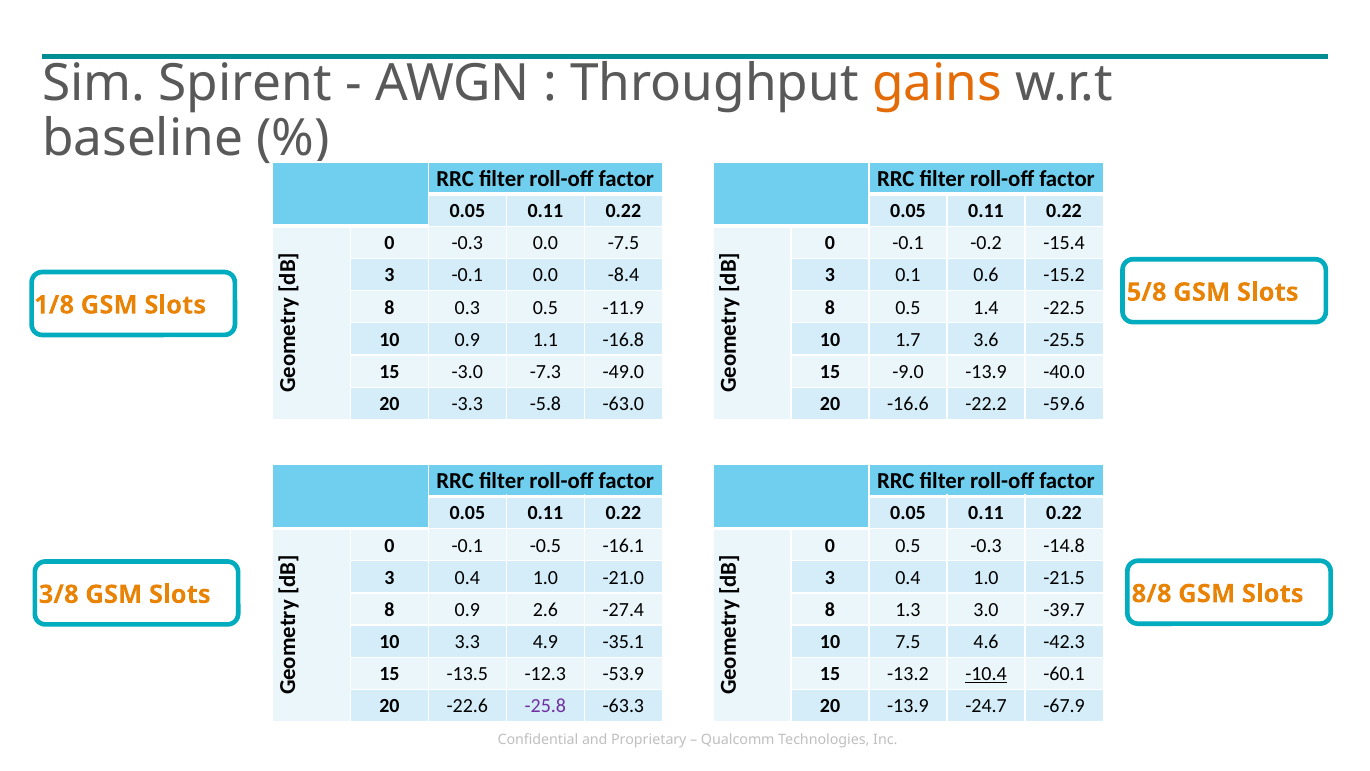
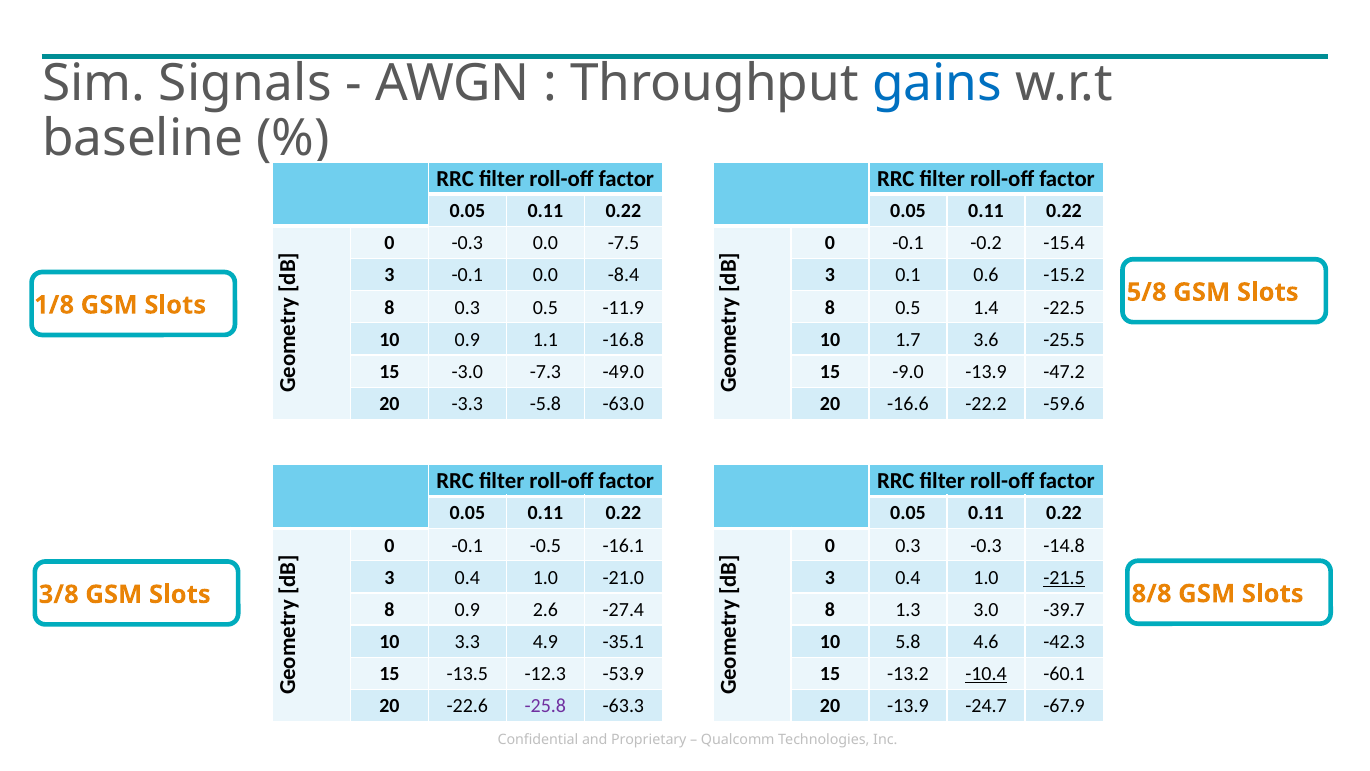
Spirent: Spirent -> Signals (245, 83)
gains colour: orange -> blue (937, 83)
-40.0: -40.0 -> -47.2 (1064, 372)
0 0.5: 0.5 -> 0.3 (908, 545)
-21.5 underline: none -> present (1064, 577)
7.5: 7.5 -> 5.8 (908, 642)
